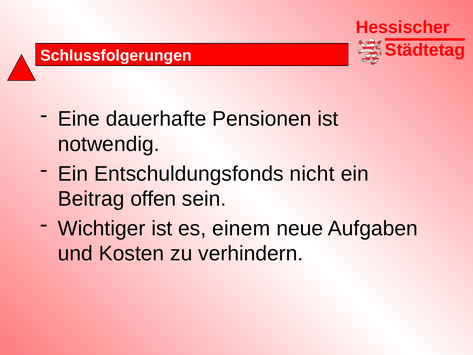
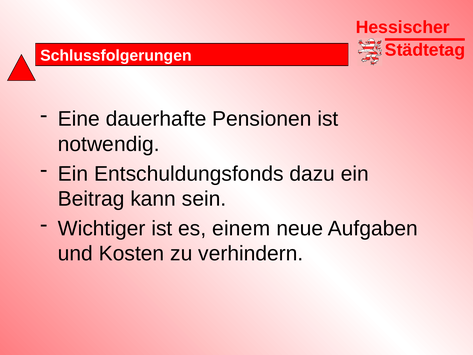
nicht: nicht -> dazu (312, 174)
offen: offen -> kann (153, 199)
